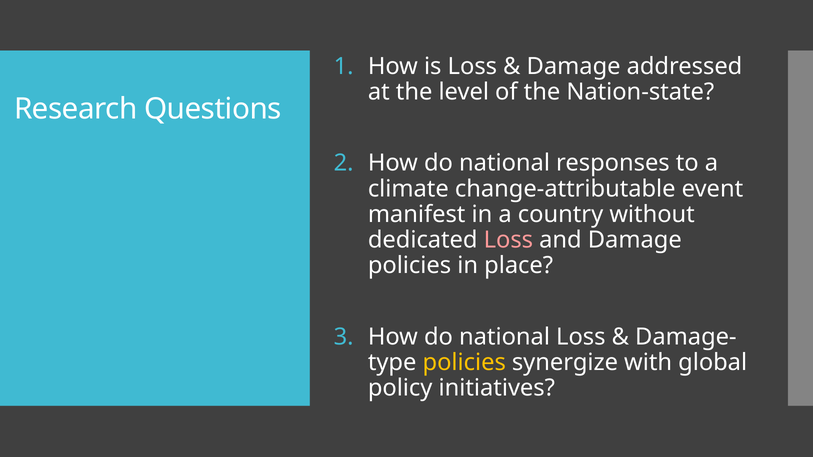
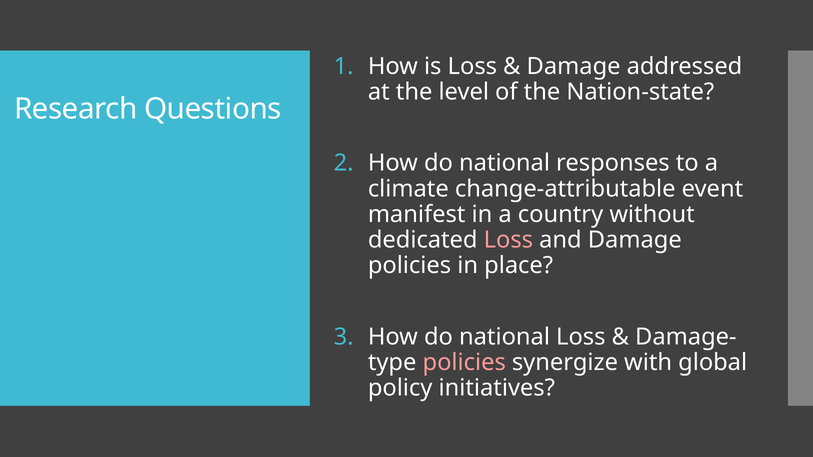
policies colour: yellow -> pink (464, 363)
